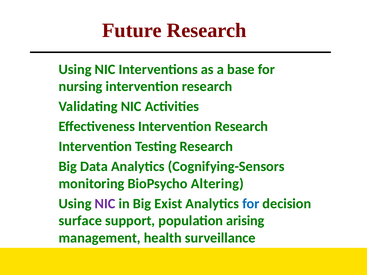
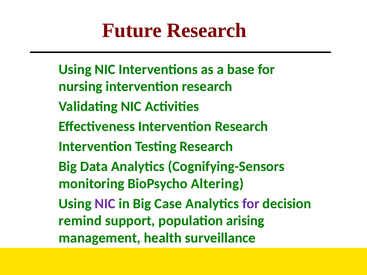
Exist: Exist -> Case (168, 204)
for colour: blue -> purple (251, 204)
surface: surface -> remind (80, 221)
